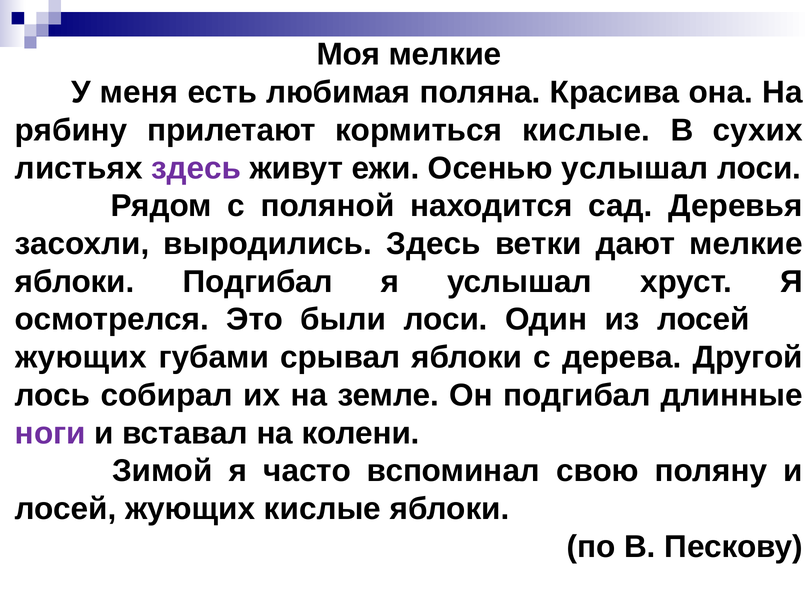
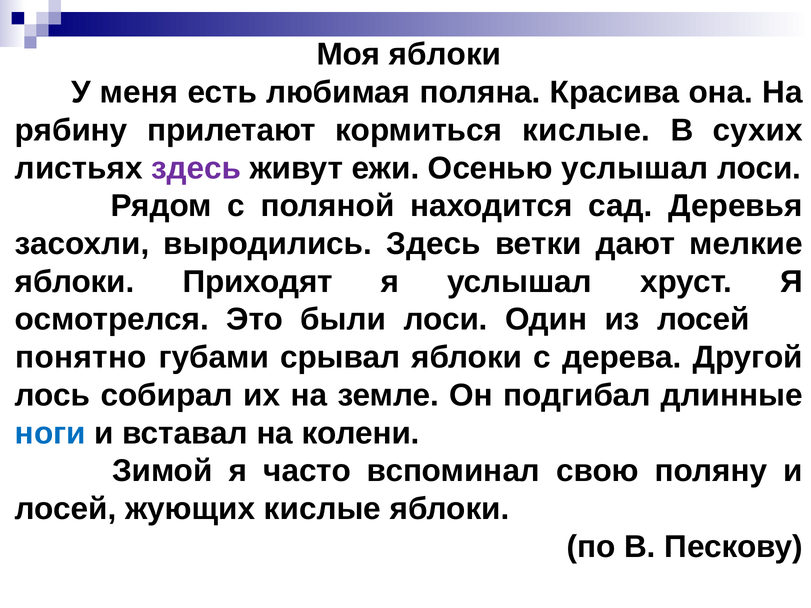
Моя мелкие: мелкие -> яблоки (445, 55)
яблоки Подгибал: Подгибал -> Приходят (258, 282)
жующих: жующих -> понятно (81, 358)
ноги colour: purple -> blue (50, 433)
